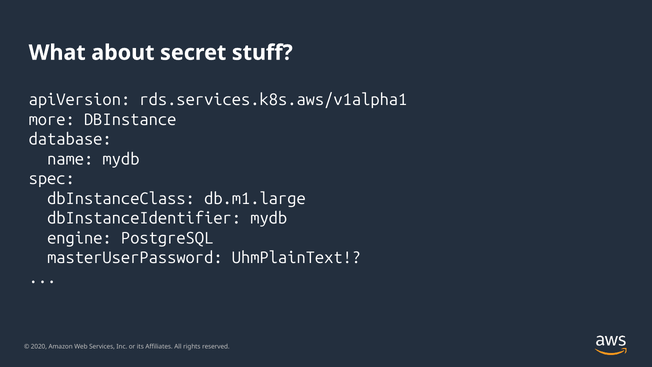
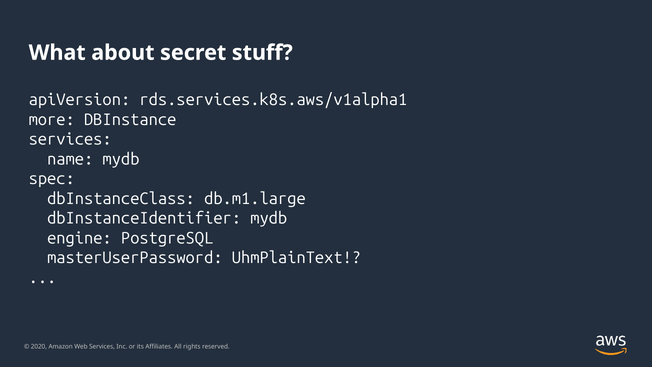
database: database -> services (70, 139)
